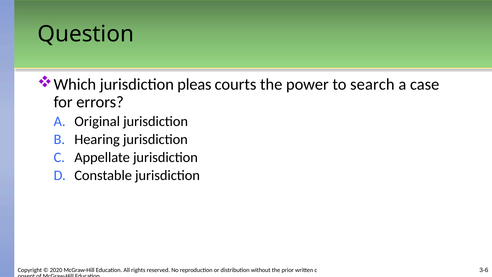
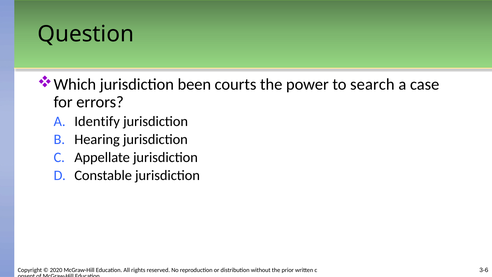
pleas: pleas -> been (194, 84)
Original: Original -> Identify (97, 121)
